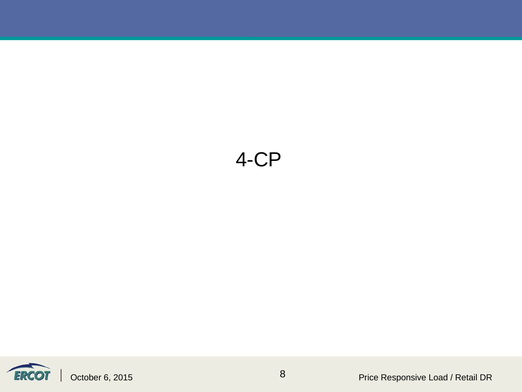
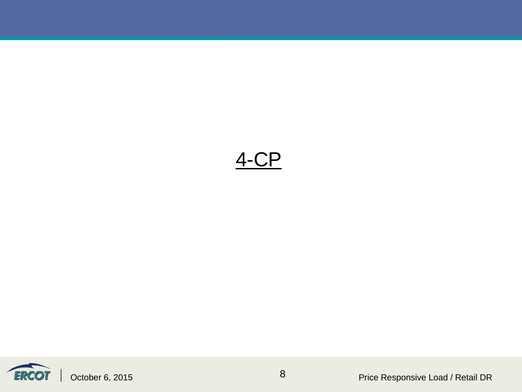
4-CP underline: none -> present (259, 160)
